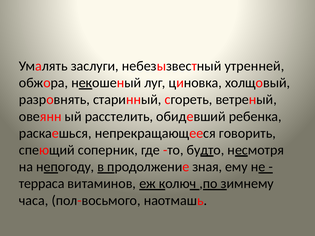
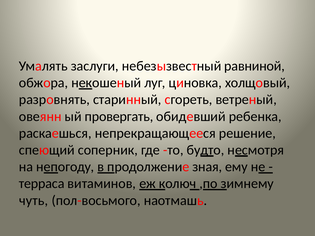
утренней: утренней -> равниной (255, 66)
расстелить: расстелить -> провергать (119, 117)
говорить: говорить -> решение (247, 133)
часа: часа -> чуть (34, 201)
